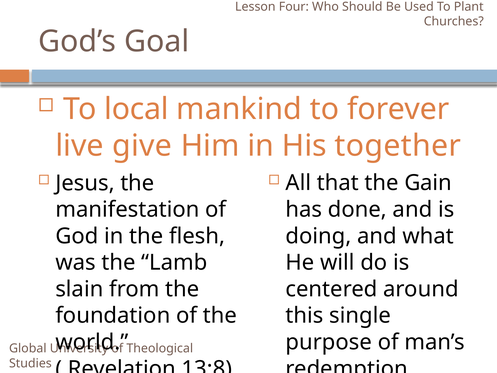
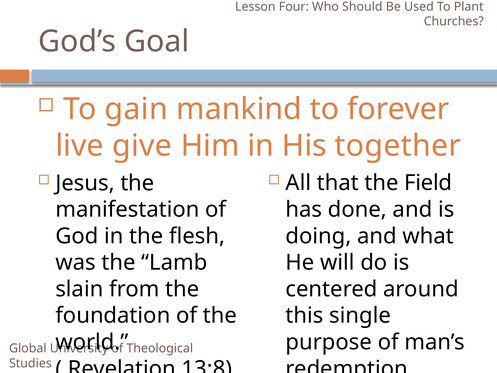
local: local -> gain (136, 109)
Gain: Gain -> Field (428, 183)
